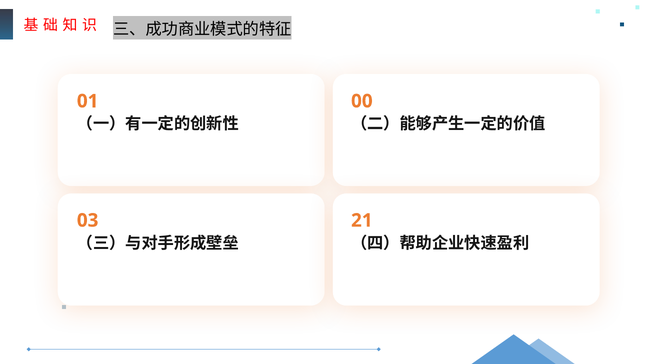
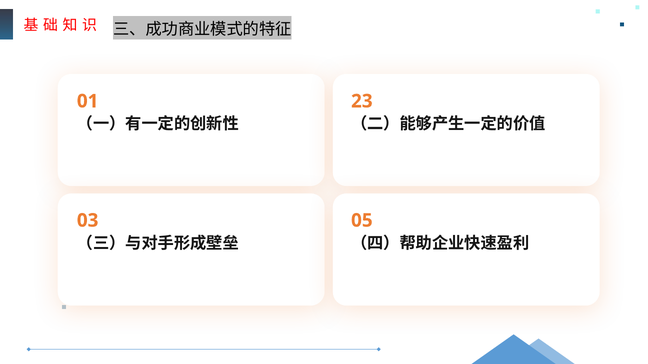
00: 00 -> 23 (362, 101)
21: 21 -> 05 (362, 221)
